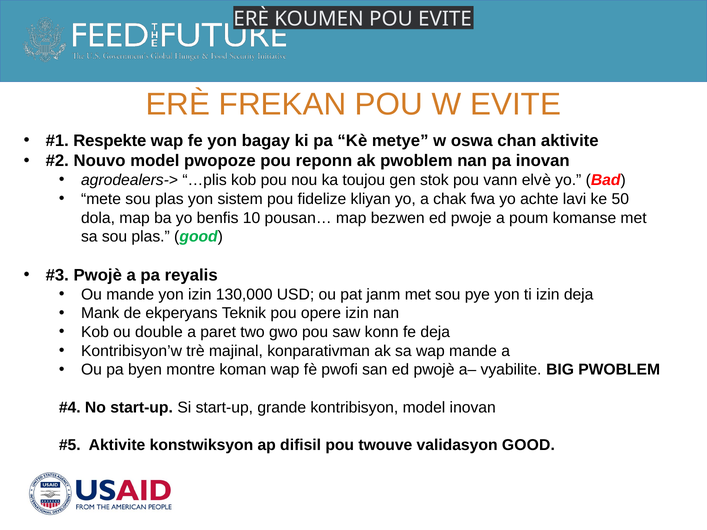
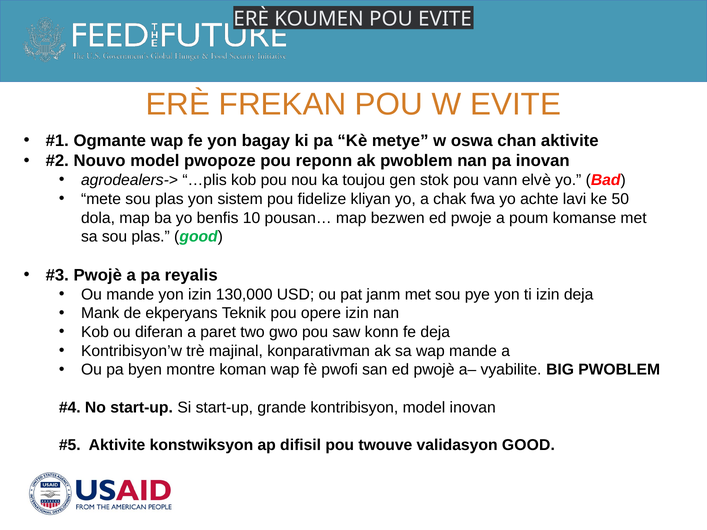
Respekte: Respekte -> Ogmante (110, 141)
double: double -> diferan (159, 332)
